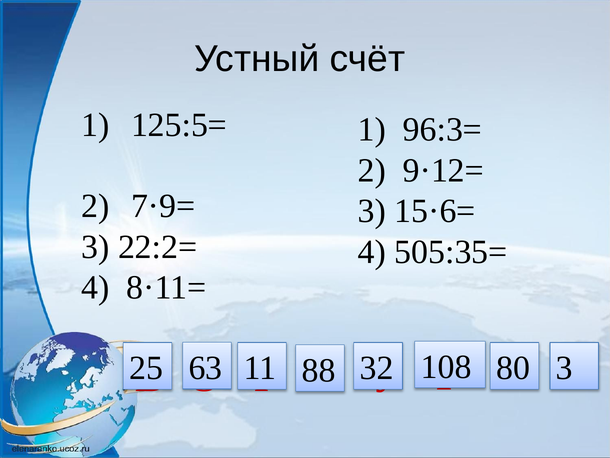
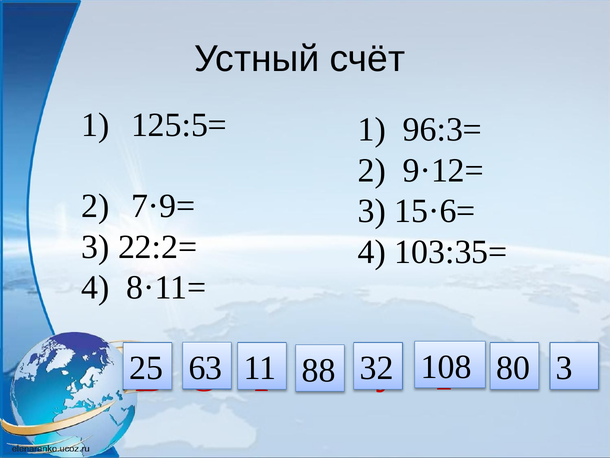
505:35=: 505:35= -> 103:35= (451, 252)
